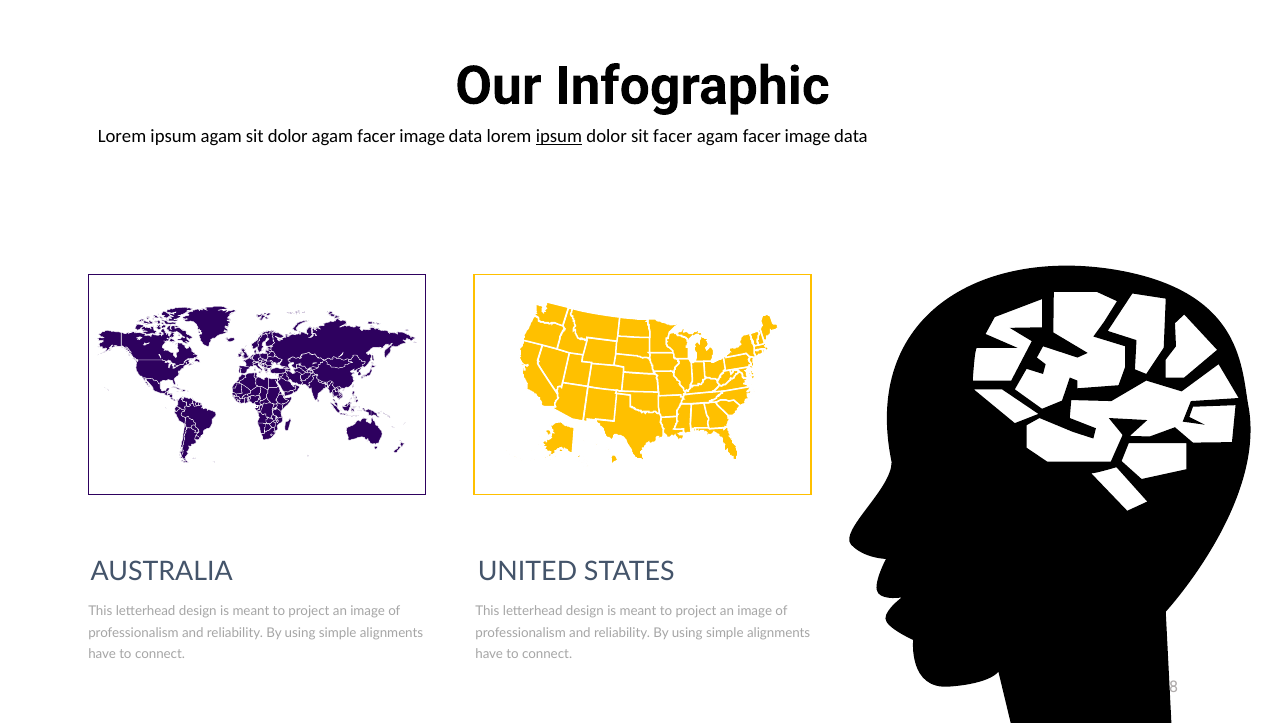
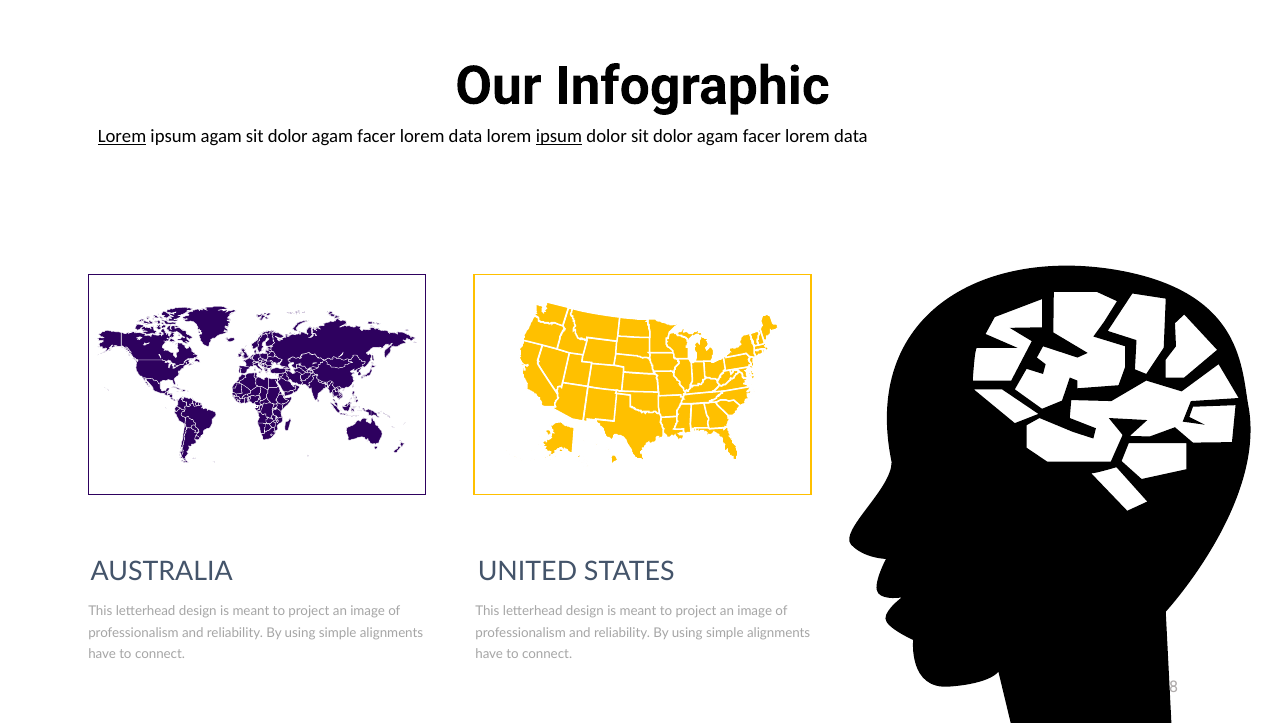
Lorem underline: none -> present (122, 136)
image: image -> lorem (422, 136)
dolor sit facer: facer -> dolor (673, 136)
image: image -> lorem (807, 136)
